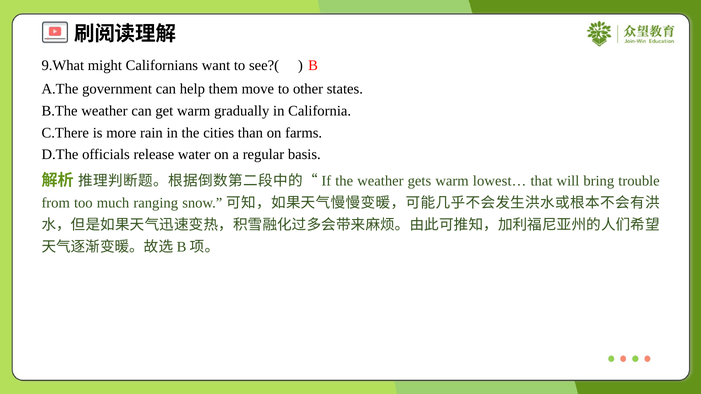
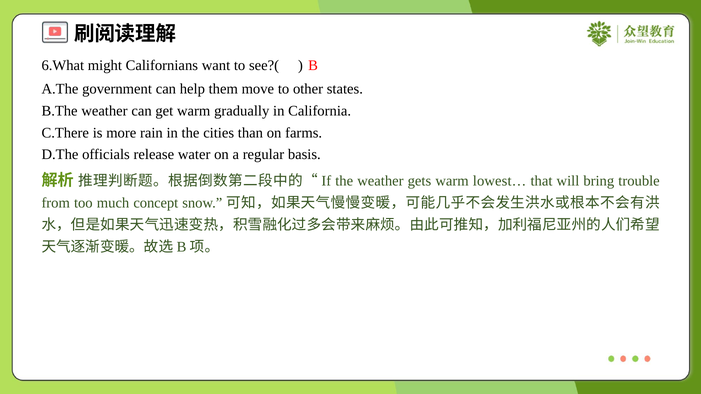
9.What: 9.What -> 6.What (63, 66)
ranging: ranging -> concept (156, 203)
